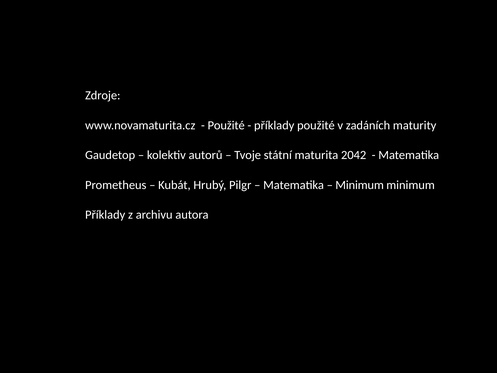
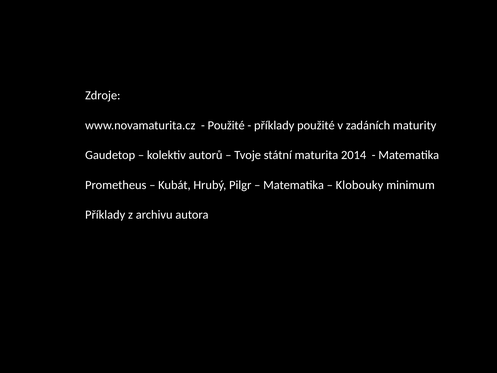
2042: 2042 -> 2014 (354, 155)
Minimum: Minimum -> Klobouky (360, 185)
